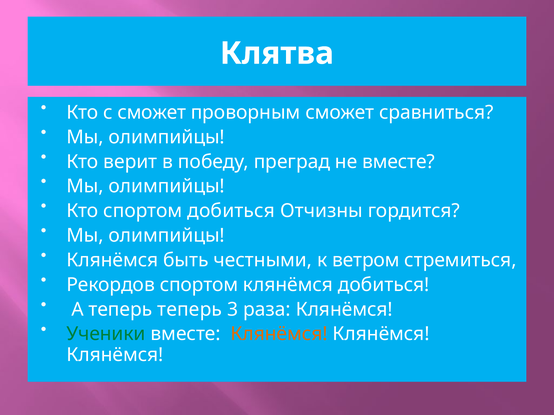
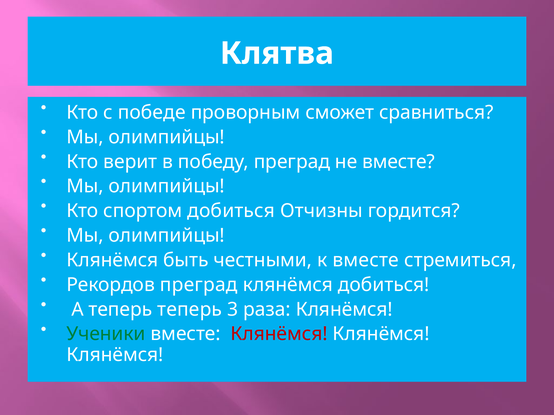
с сможет: сможет -> победе (152, 113)
к ветром: ветром -> вместе (366, 260)
Рекордов спортом: спортом -> преград (199, 285)
Клянёмся colour: orange -> red (279, 334)
